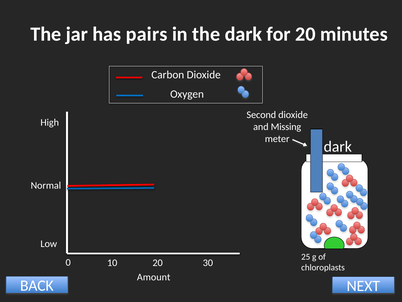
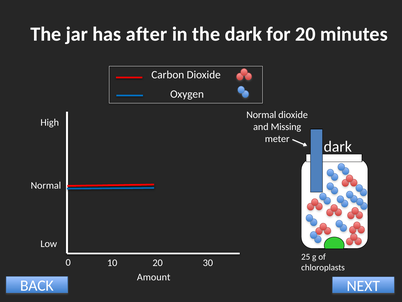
pairs: pairs -> after (147, 34)
Second: Second -> Normal (261, 115)
